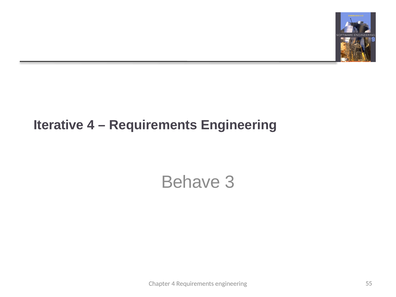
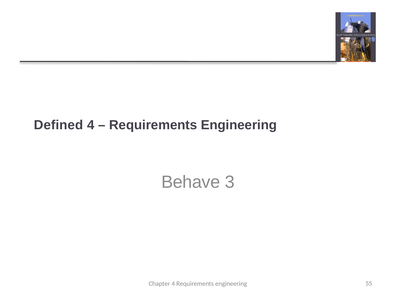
Iterative: Iterative -> Defined (58, 125)
